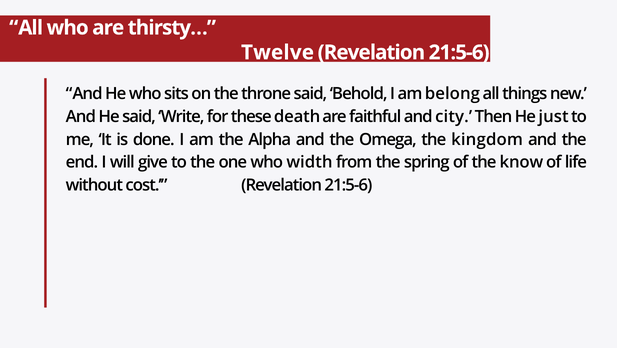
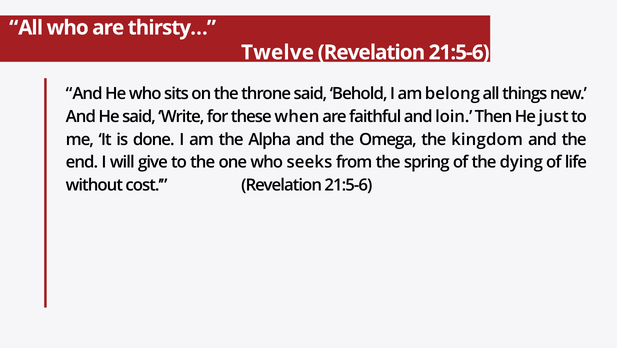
death: death -> when (297, 117)
city: city -> loin (454, 117)
width: width -> seeks (309, 162)
know: know -> dying (521, 162)
